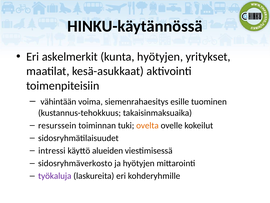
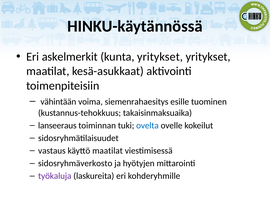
kunta hyötyjen: hyötyjen -> yritykset (160, 57)
resurssein: resurssein -> lanseeraus (57, 125)
ovelta colour: orange -> blue (147, 125)
intressi: intressi -> vastaus (52, 150)
käyttö alueiden: alueiden -> maatilat (108, 150)
